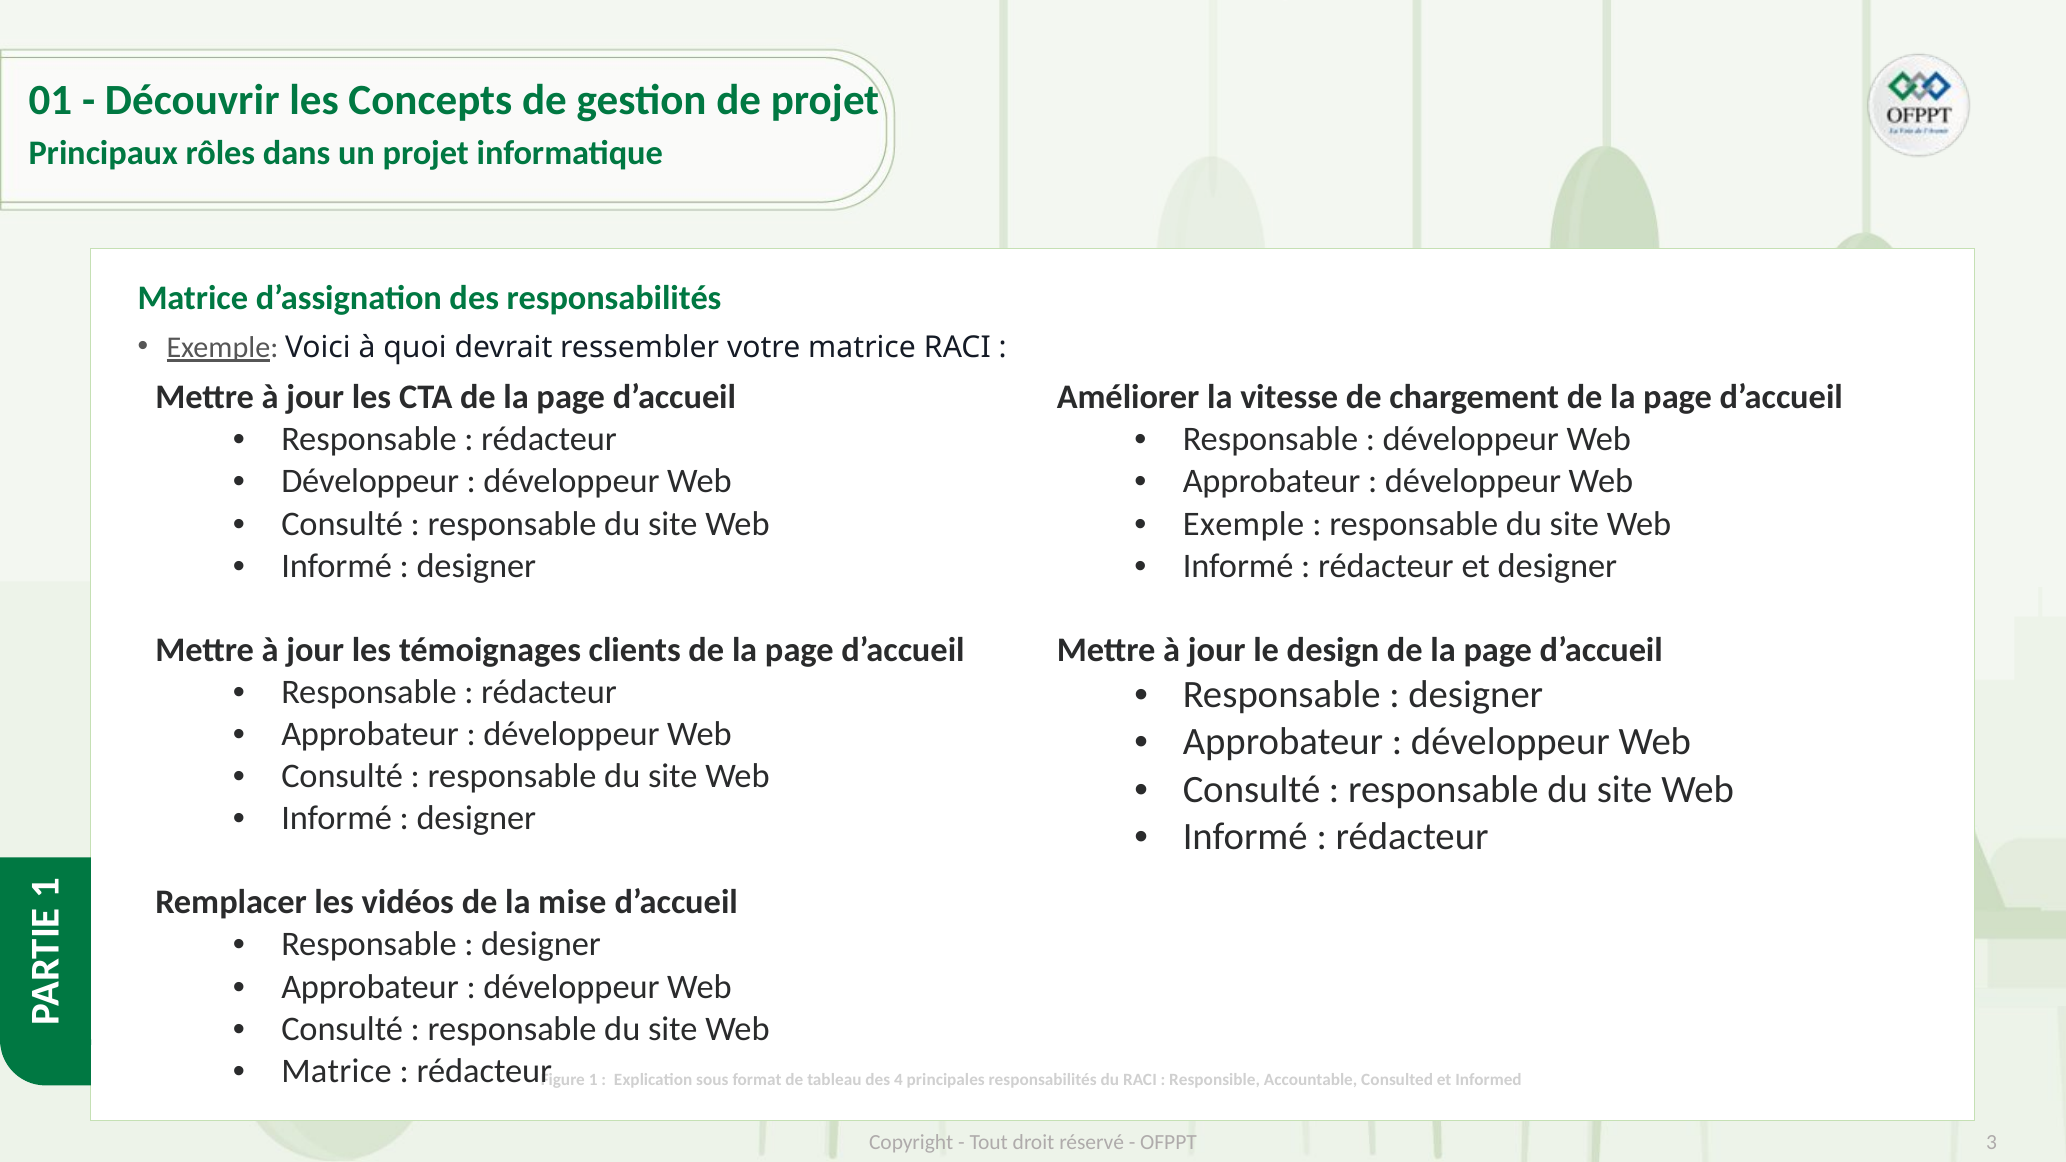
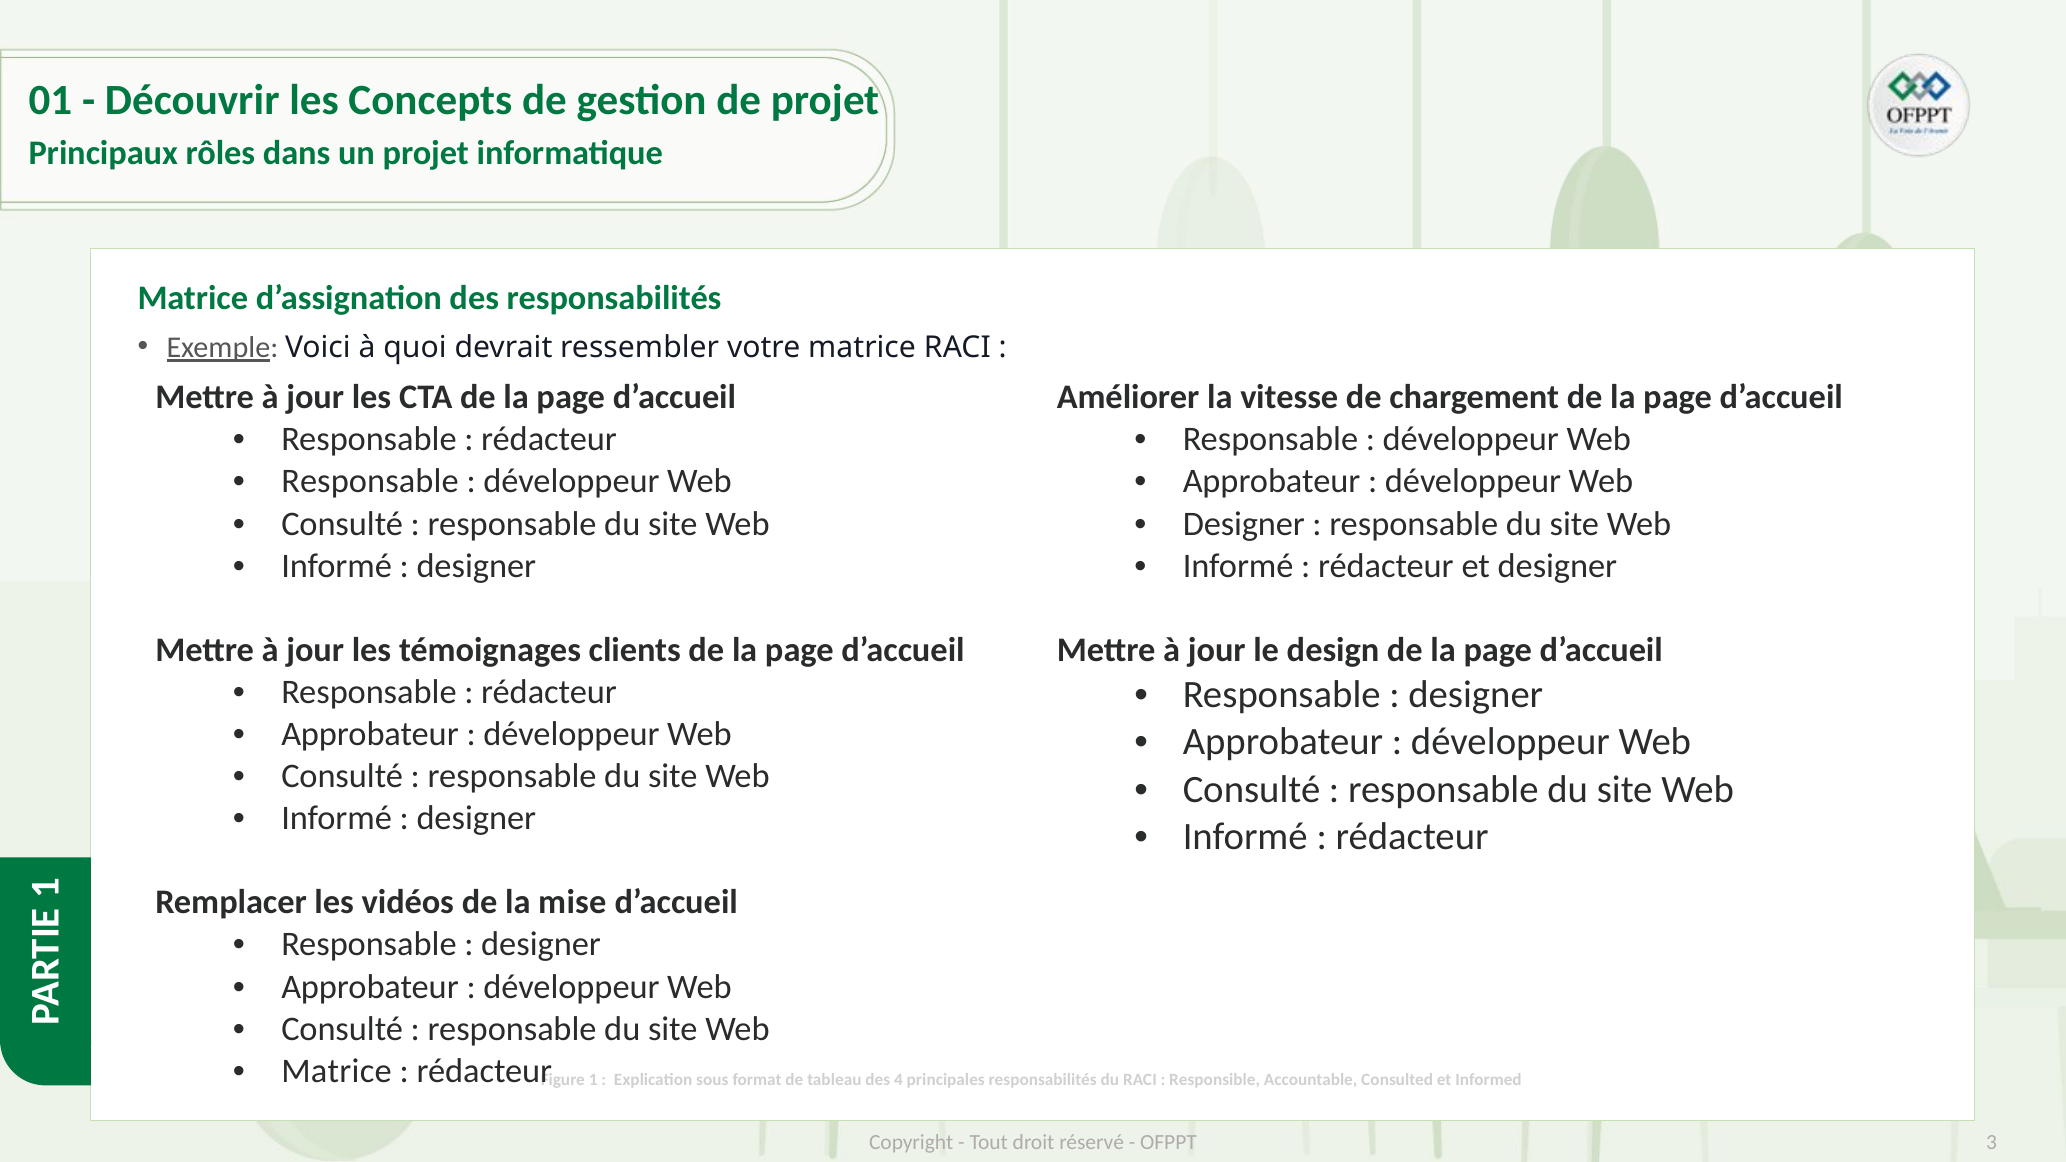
Développeur: Développeur -> Responsable (370, 482)
Exemple: Exemple -> Designer (1244, 524)
